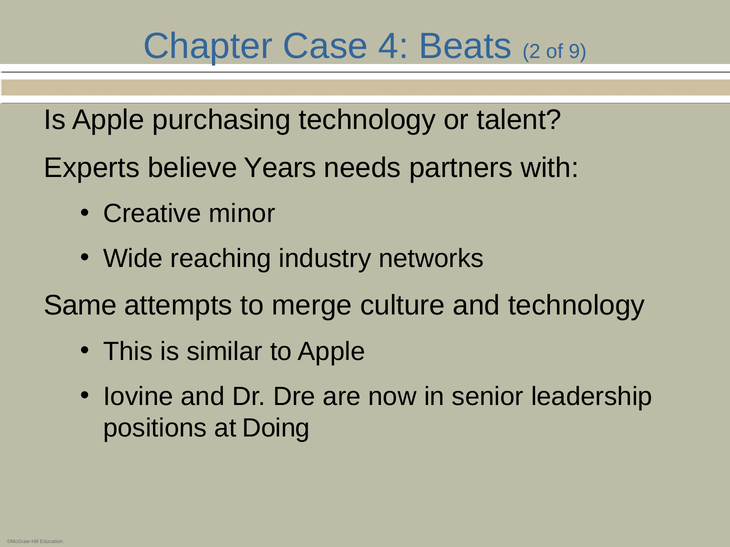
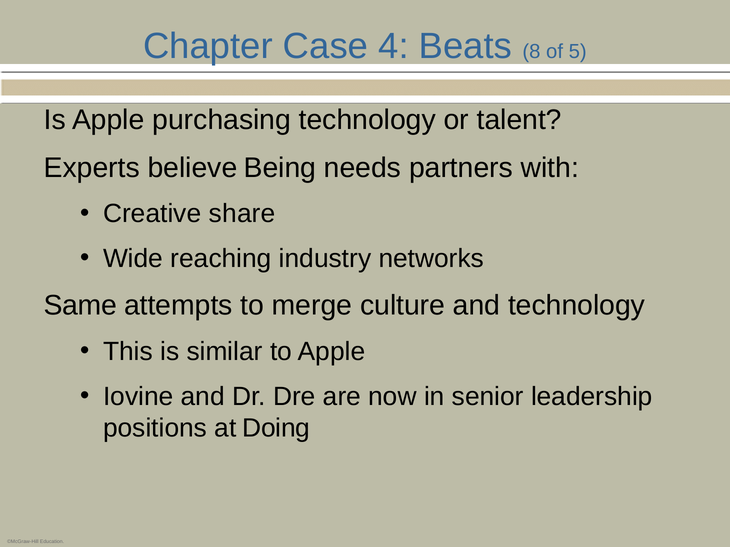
2: 2 -> 8 (532, 52)
9: 9 -> 5 (578, 52)
Years: Years -> Being (280, 168)
minor: minor -> share (242, 214)
